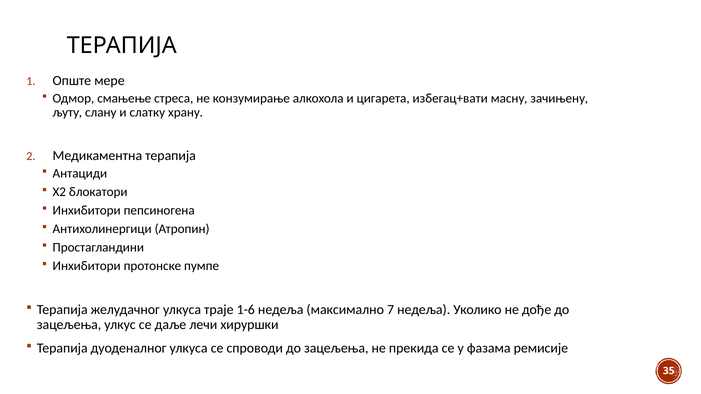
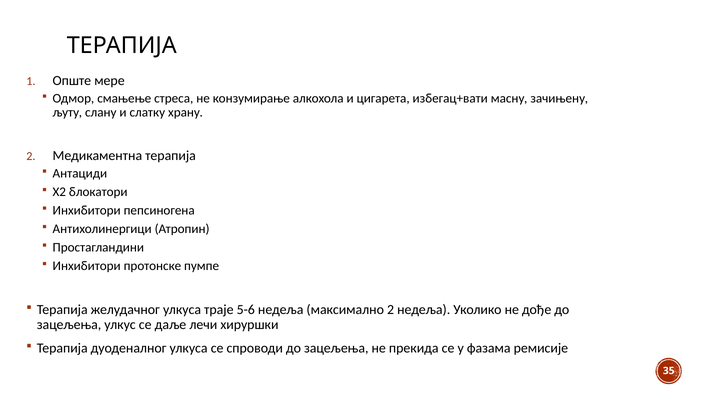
1-6: 1-6 -> 5-6 (246, 310)
максимално 7: 7 -> 2 (391, 310)
